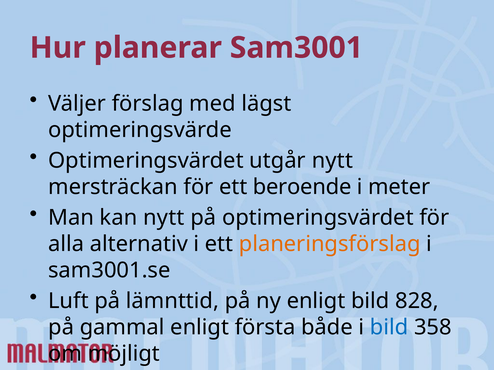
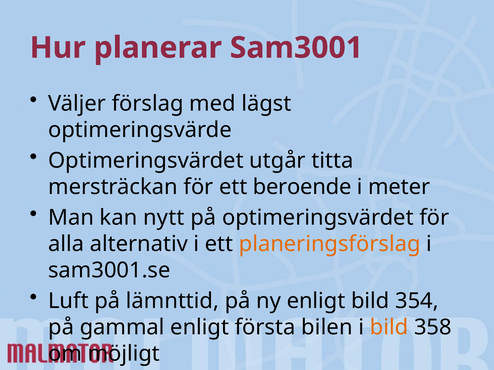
utgår nytt: nytt -> titta (332, 161)
828: 828 -> 354 (417, 301)
både: både -> bilen (327, 328)
bild colour: blue -> orange (389, 328)
